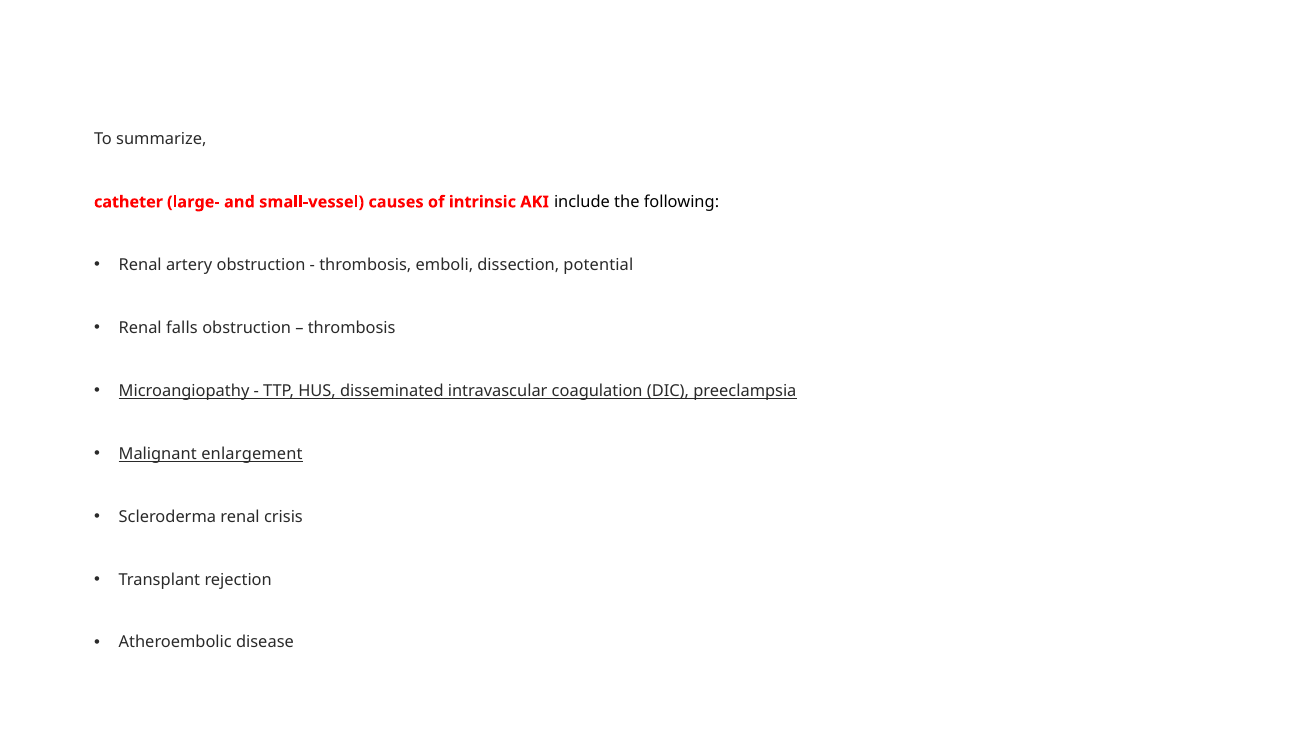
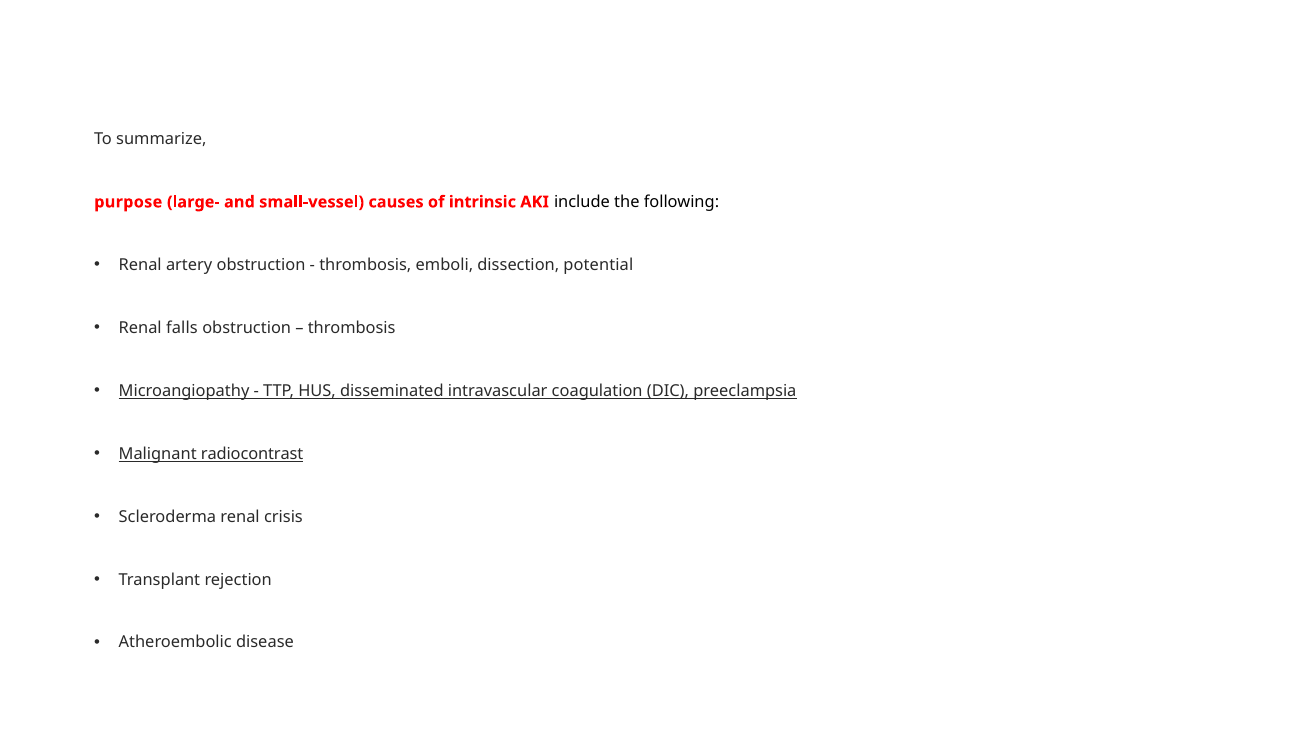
catheter: catheter -> purpose (128, 202)
enlargement: enlargement -> radiocontrast (252, 454)
